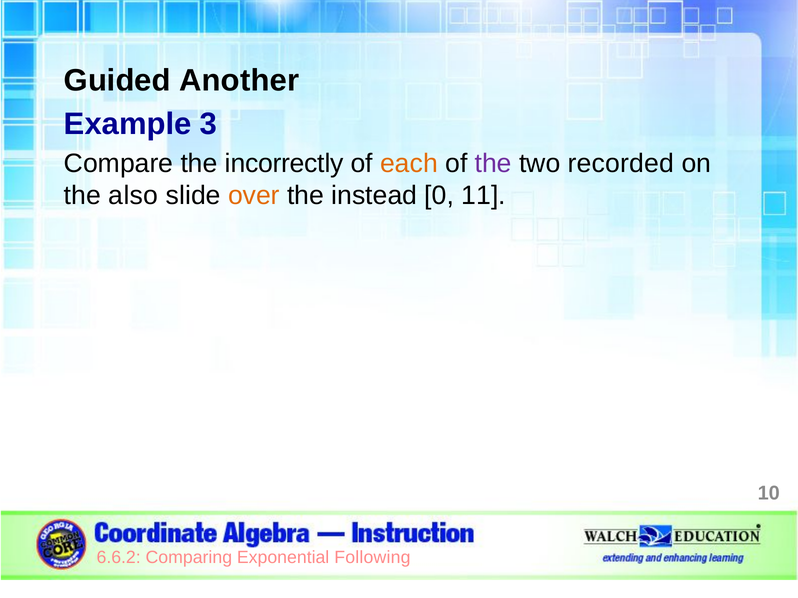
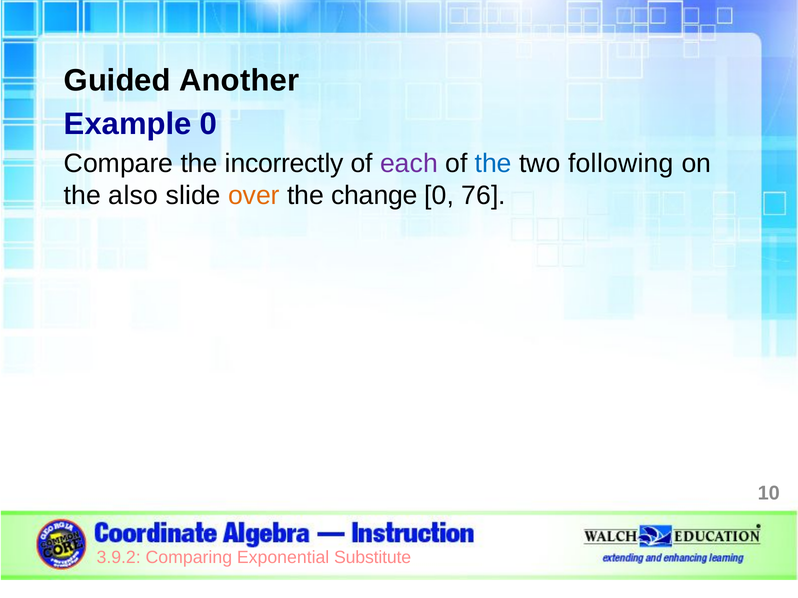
Example 3: 3 -> 0 (209, 124)
each colour: orange -> purple (409, 164)
the colour: purple -> blue (493, 164)
recorded: recorded -> following (621, 164)
instead: instead -> change (374, 196)
11: 11 -> 76 (484, 196)
6.6.2: 6.6.2 -> 3.9.2 (119, 558)
Following: Following -> Substitute (373, 558)
